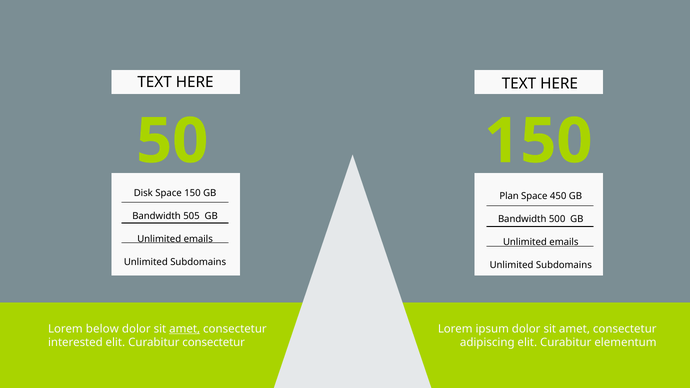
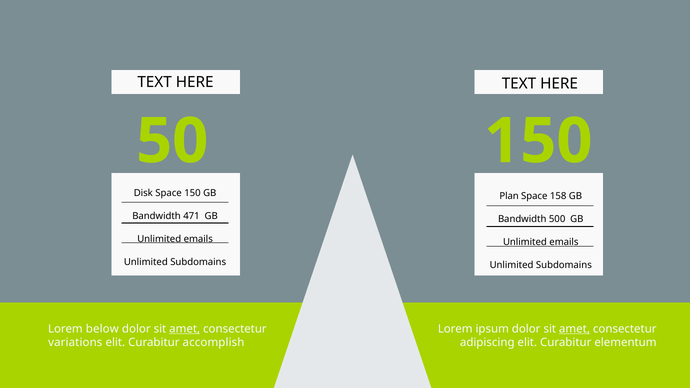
450: 450 -> 158 (558, 196)
505: 505 -> 471 (191, 216)
amet underline: none -> present (574, 329)
interested: interested -> variations (75, 343)
Curabitur consectetur: consectetur -> accomplish (214, 343)
